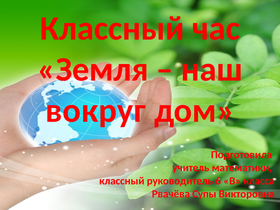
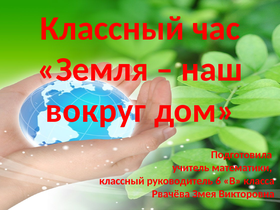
Супы: Супы -> Змея (204, 194)
